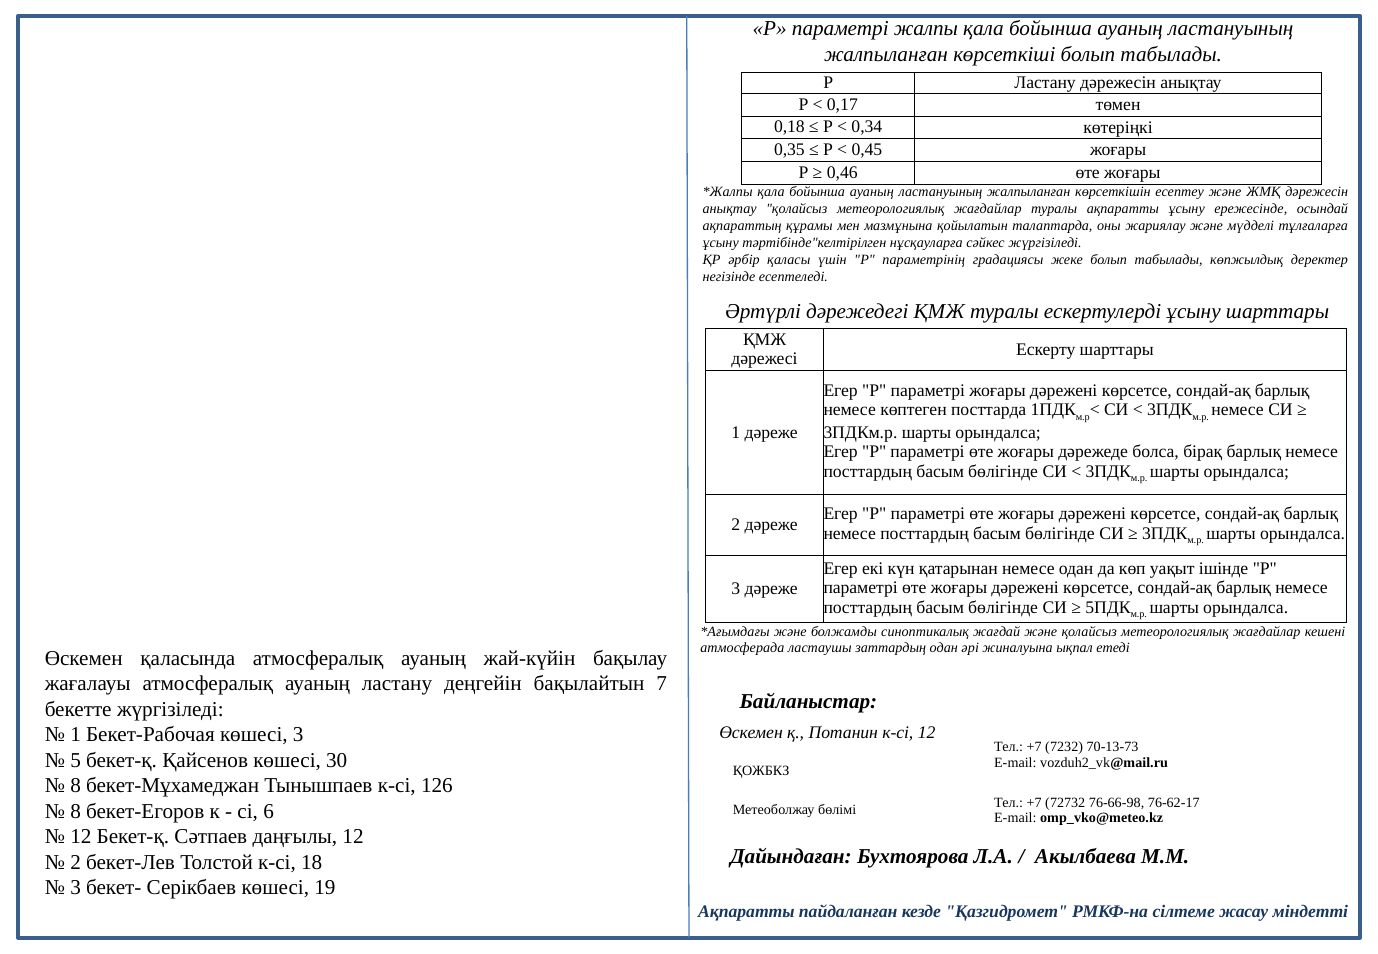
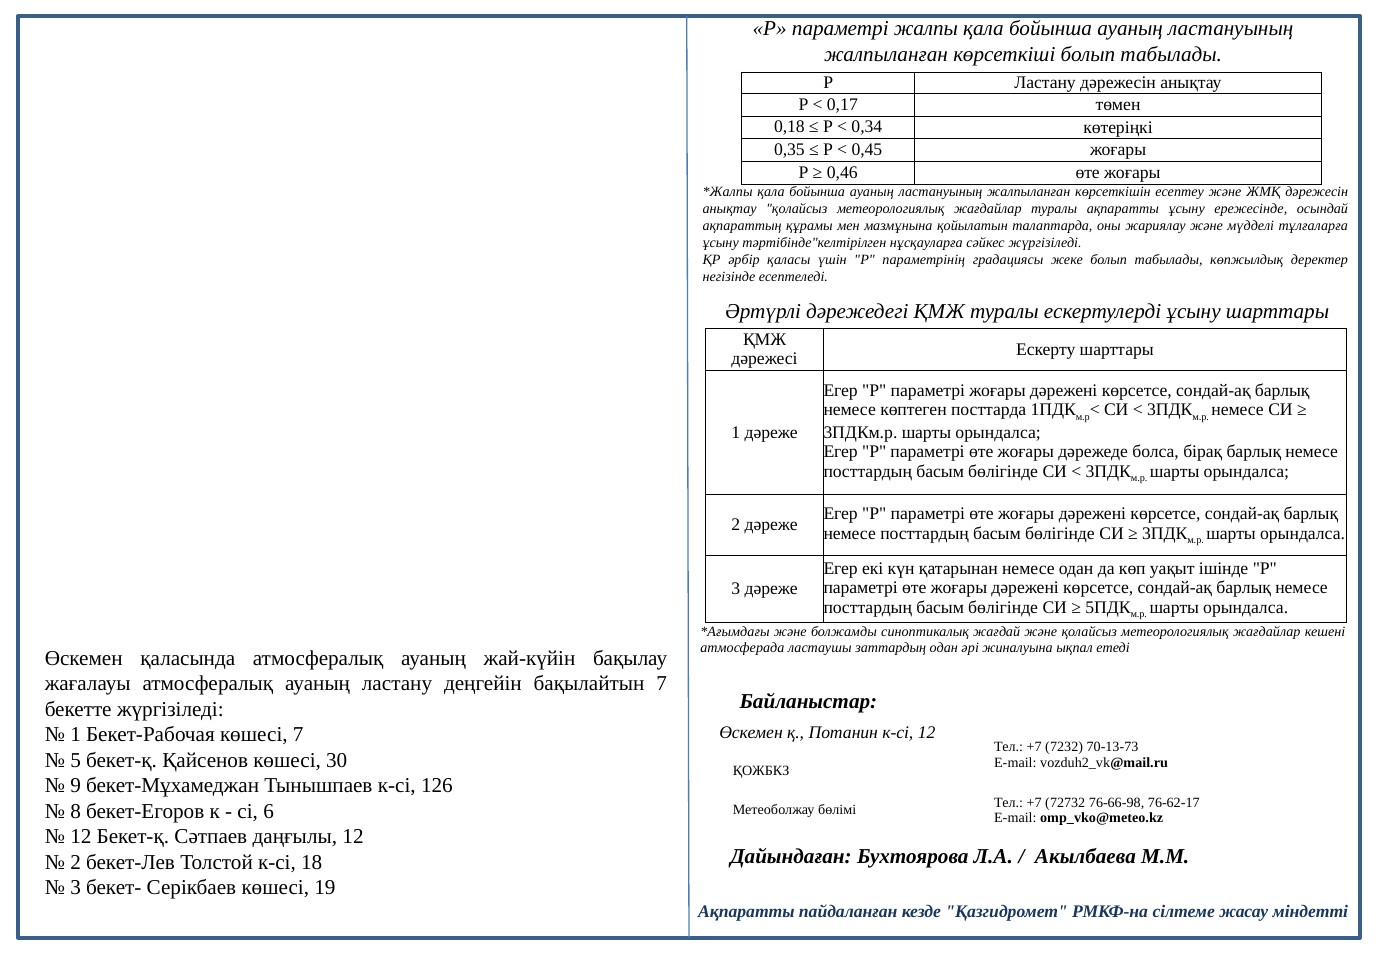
көшесі 3: 3 -> 7 (298, 735)
8: 8 -> 9 (76, 786)
